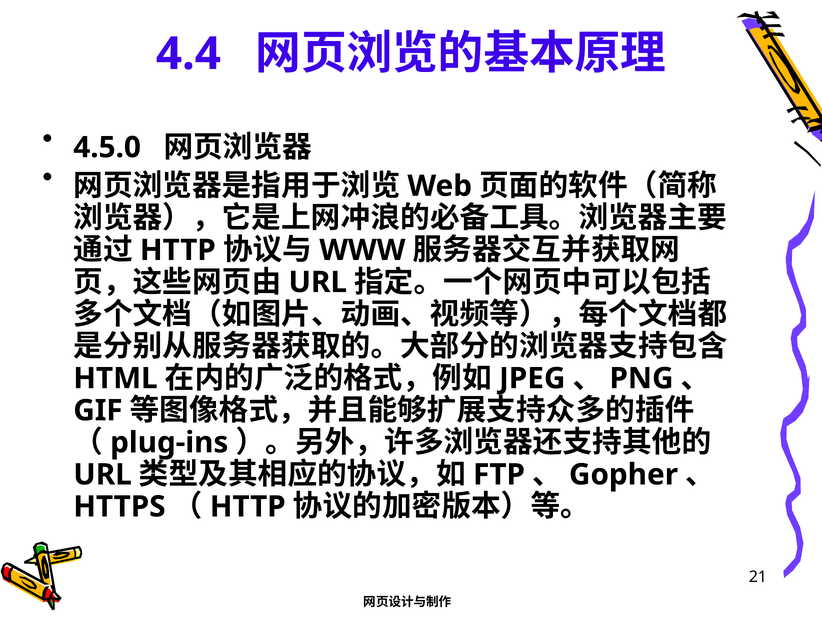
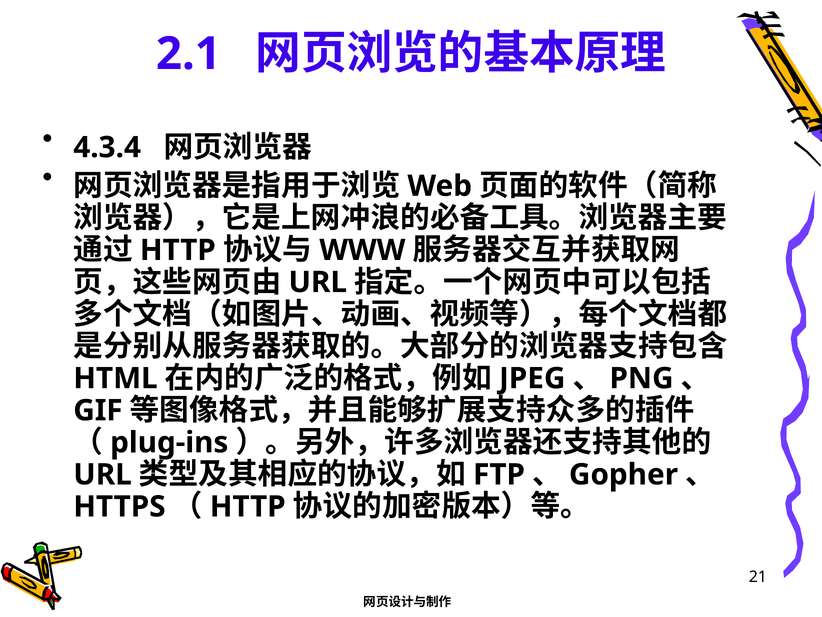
4.4: 4.4 -> 2.1 (188, 54)
4.5.0: 4.5.0 -> 4.3.4 (107, 147)
